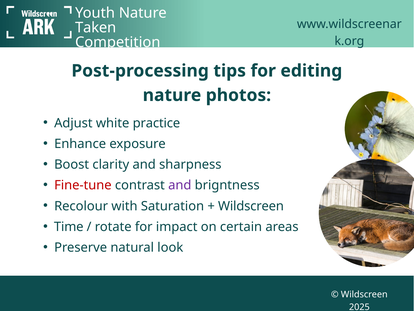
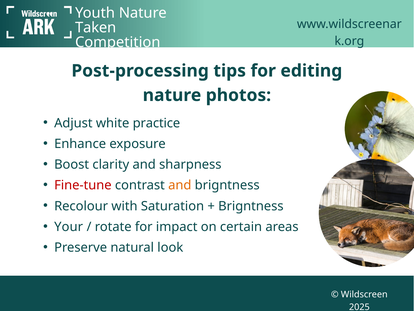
and colour: purple -> orange (180, 185)
Wildscreen: Wildscreen -> Brigntness (251, 206)
Time: Time -> Your (69, 226)
